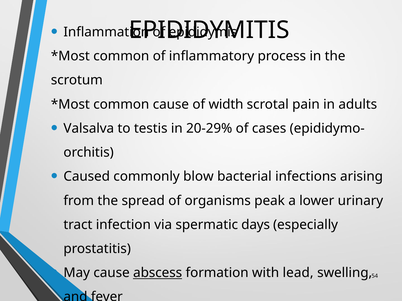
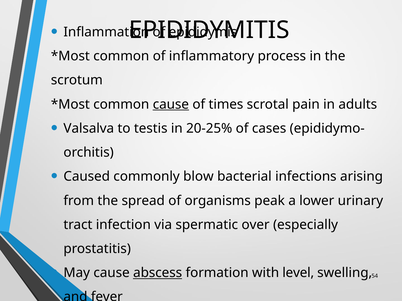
cause underline: none -> present (171, 104)
width: width -> times (226, 104)
20-29%: 20-29% -> 20-25% (209, 129)
days: days -> over (256, 225)
lead: lead -> level (298, 273)
